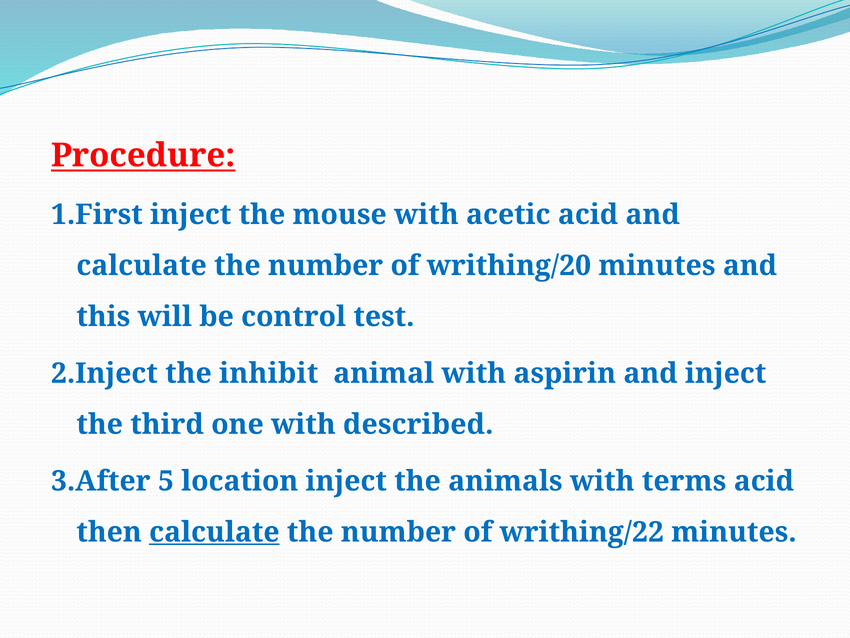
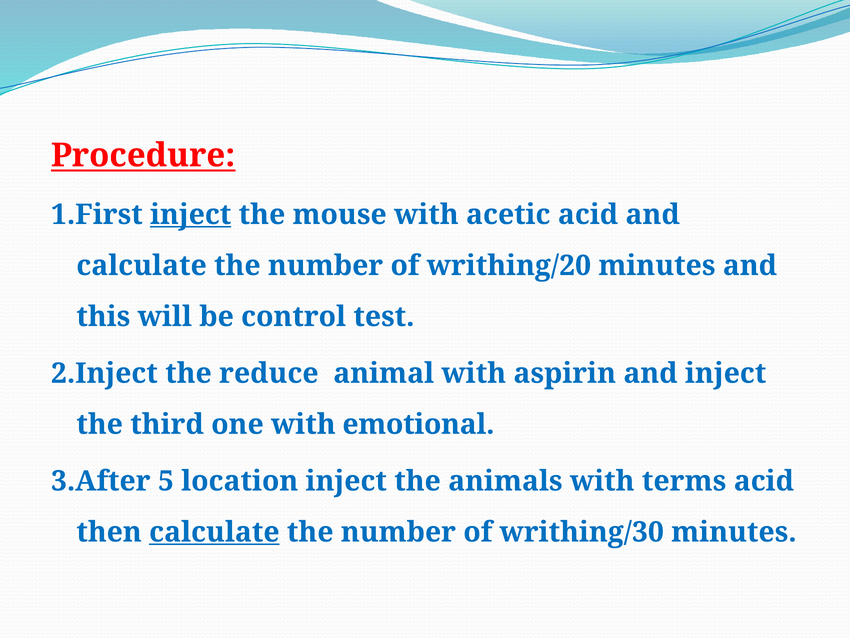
inject underline: none -> present (191, 214)
inhibit: inhibit -> reduce (269, 373)
described: described -> emotional (418, 424)
writhing/22: writhing/22 -> writhing/30 (582, 532)
